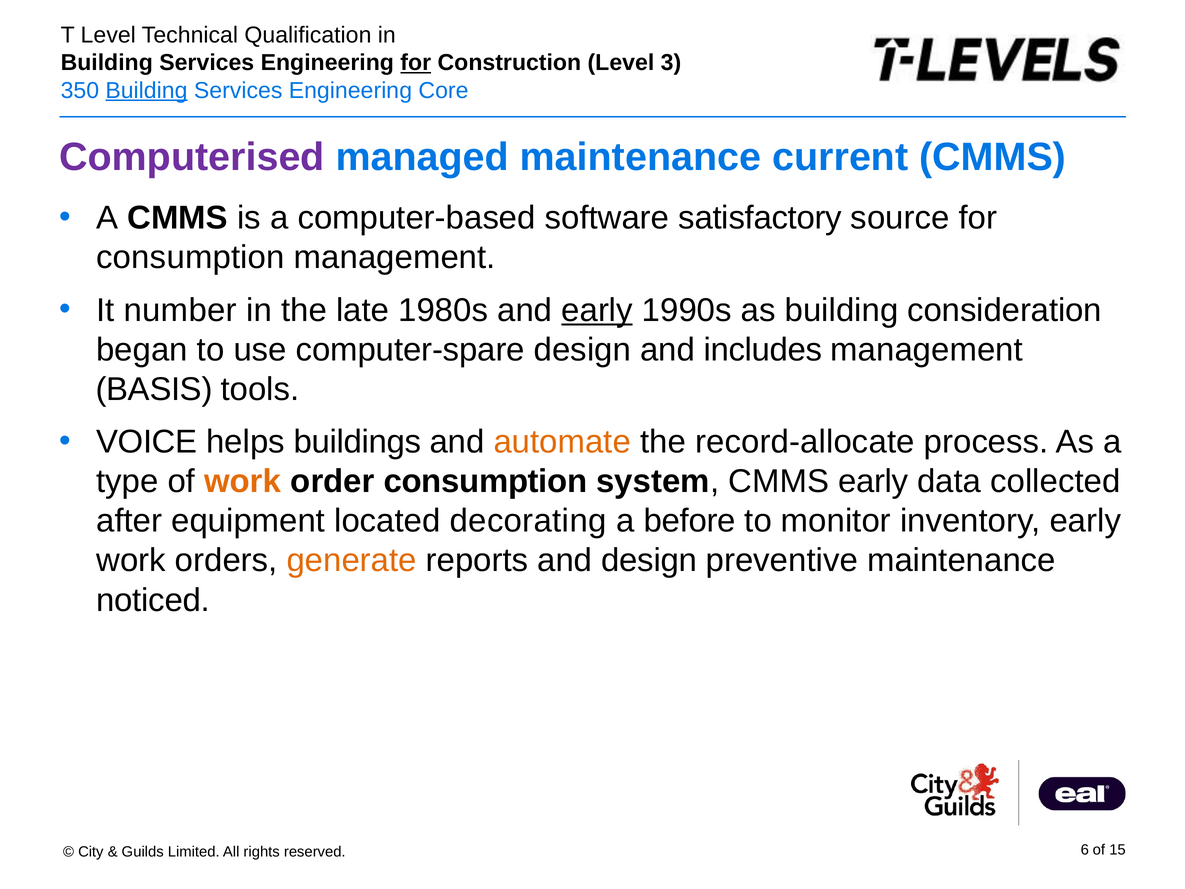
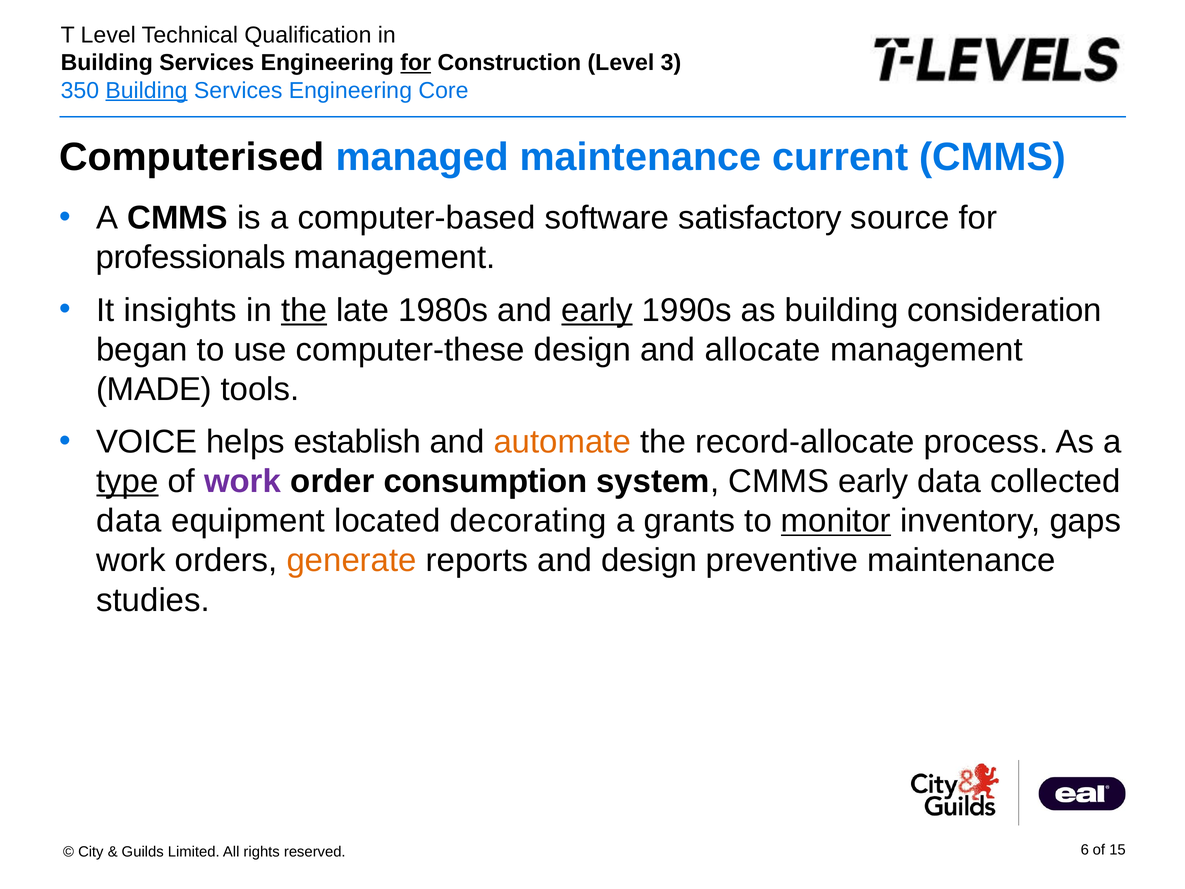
Computerised colour: purple -> black (192, 157)
consumption: consumption -> professionals (191, 258)
number: number -> insights (180, 310)
the underline: none -> present (304, 310)
computer-spare: computer-spare -> computer-these (410, 350)
includes: includes -> allocate (763, 350)
BASIS: BASIS -> MADE (154, 389)
buildings: buildings -> establish (357, 442)
type underline: none -> present (127, 481)
work colour: orange -> purple (243, 481)
after: after -> data (129, 521)
before: before -> grants (689, 521)
monitor underline: none -> present (836, 521)
inventory early: early -> gaps (1085, 521)
noticed: noticed -> studies (153, 600)
